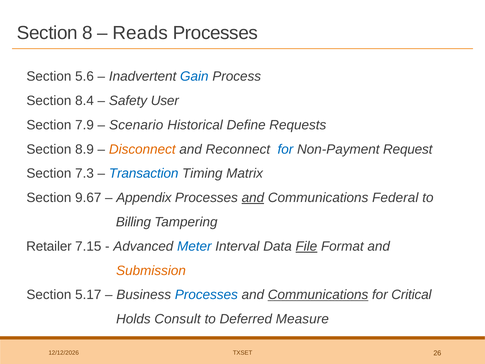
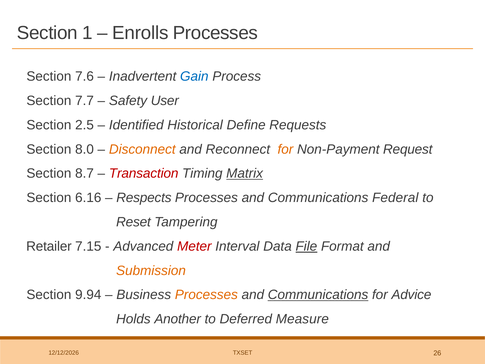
8: 8 -> 1 (87, 33)
Reads: Reads -> Enrolls (140, 33)
5.6: 5.6 -> 7.6 (84, 76)
8.4: 8.4 -> 7.7 (84, 101)
7.9: 7.9 -> 2.5 (84, 125)
Scenario: Scenario -> Identified (136, 125)
8.9: 8.9 -> 8.0 (84, 149)
for colour: blue -> orange (285, 149)
7.3: 7.3 -> 8.7 (84, 173)
Transaction colour: blue -> red (144, 173)
Matrix underline: none -> present (245, 173)
9.67: 9.67 -> 6.16 (88, 198)
Appendix: Appendix -> Respects (144, 198)
and underline: present -> none (253, 198)
Billing: Billing -> Reset (133, 222)
Meter colour: blue -> red (194, 246)
5.17: 5.17 -> 9.94 (88, 295)
Processes colour: blue -> orange (206, 295)
Critical: Critical -> Advice (411, 295)
Consult: Consult -> Another (178, 319)
